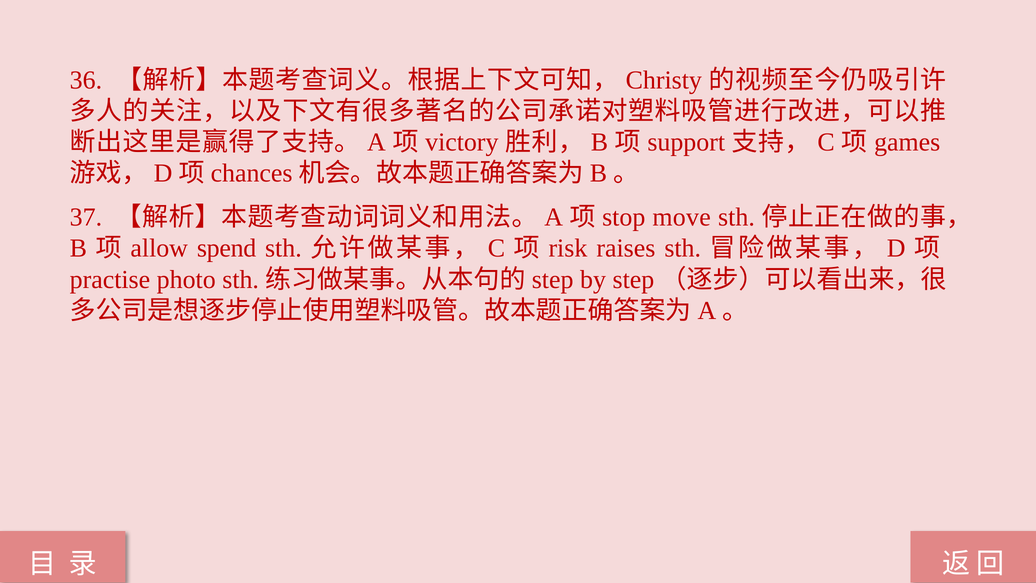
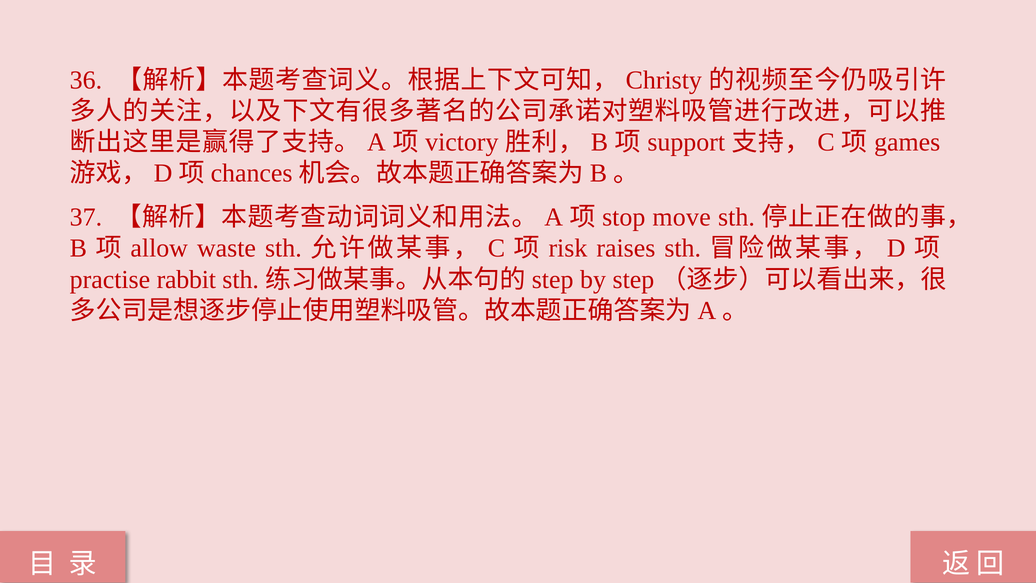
spend: spend -> waste (226, 248)
photo: photo -> rabbit (186, 279)
